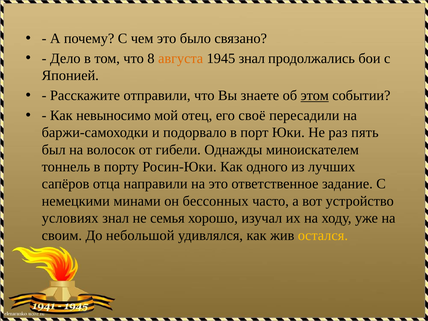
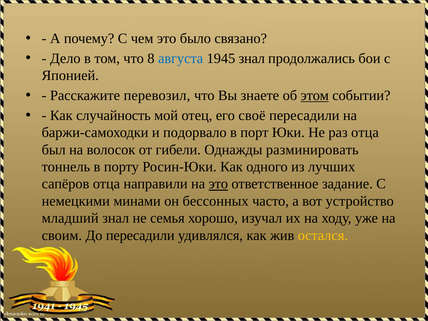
августа colour: orange -> blue (181, 58)
отправили: отправили -> перевозил (157, 95)
невыносимо: невыносимо -> случайность (113, 115)
раз пять: пять -> отца (365, 133)
миноискателем: миноискателем -> разминировать (312, 150)
это underline: none -> present (218, 184)
условиях: условиях -> младший (70, 218)
До небольшой: небольшой -> пересадили (140, 235)
